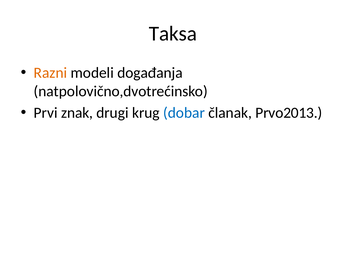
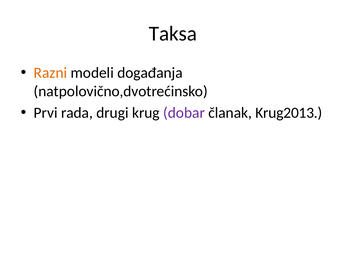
znak: znak -> rada (77, 113)
dobar colour: blue -> purple (184, 113)
Prvo2013: Prvo2013 -> Krug2013 (289, 113)
